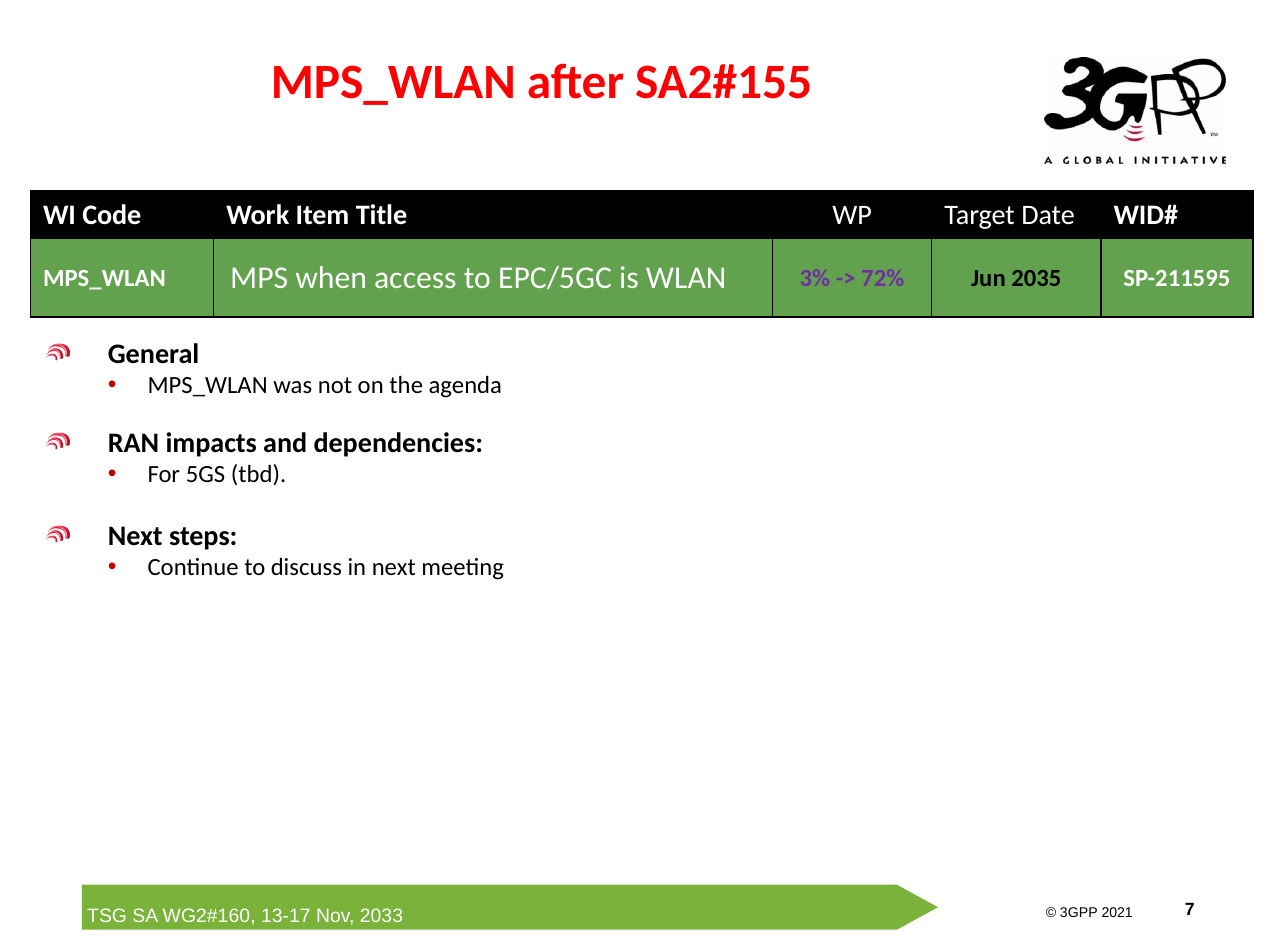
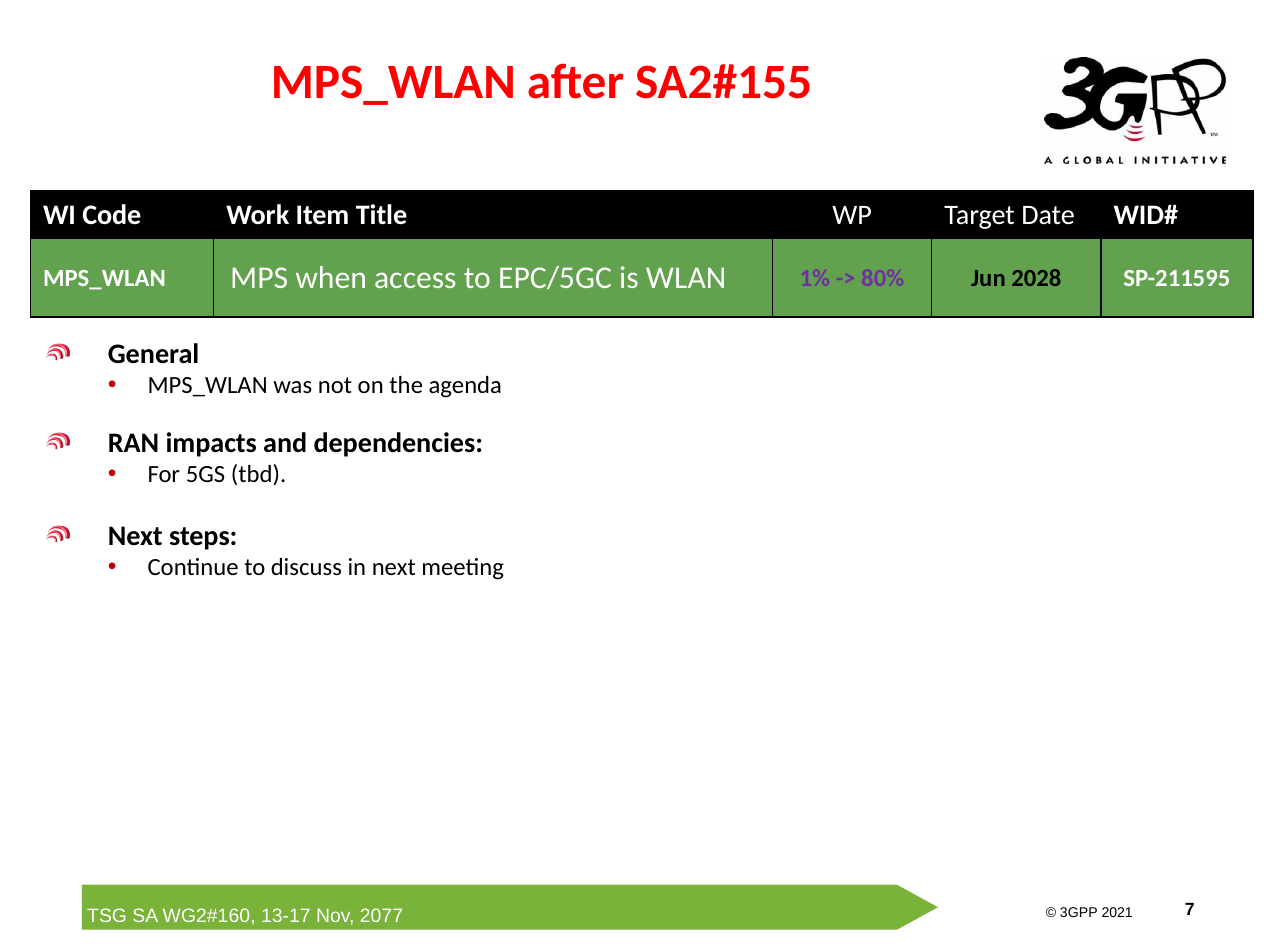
3%: 3% -> 1% (815, 278)
72%: 72% -> 80% (883, 278)
2035: 2035 -> 2028 (1036, 278)
2033: 2033 -> 2077 (381, 916)
